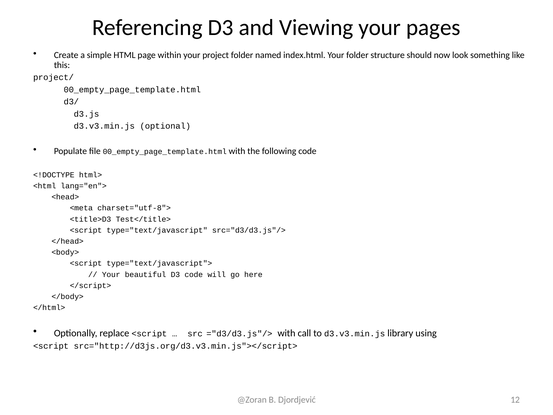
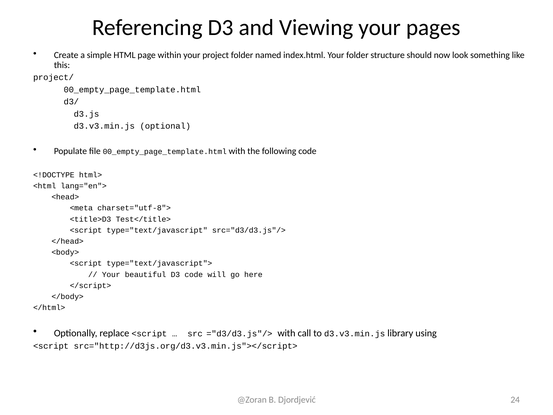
12: 12 -> 24 (515, 400)
